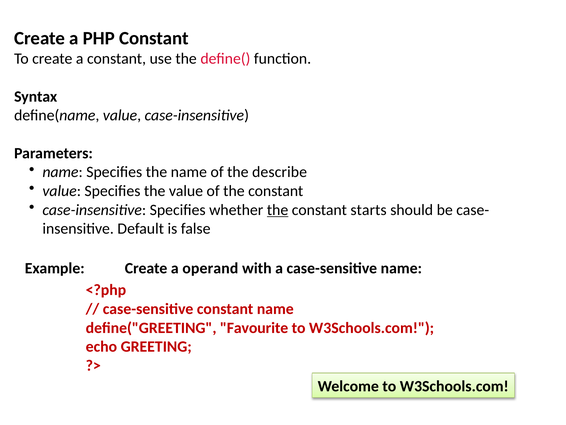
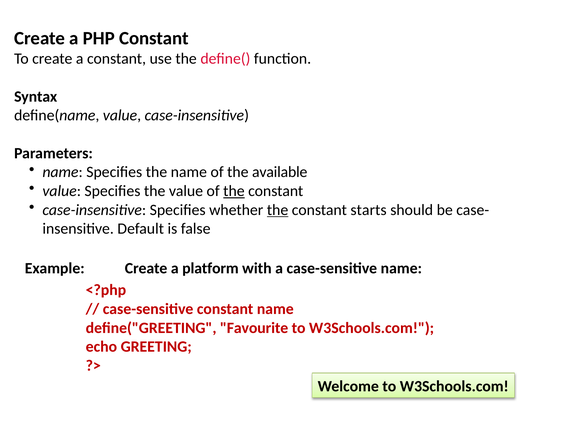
describe: describe -> available (280, 172)
the underline: none -> present (234, 191)
operand: operand -> platform (210, 268)
